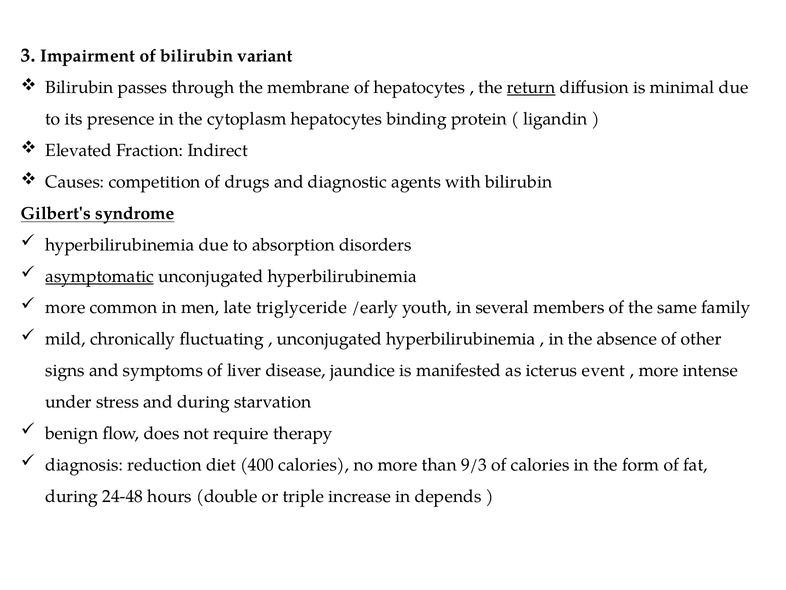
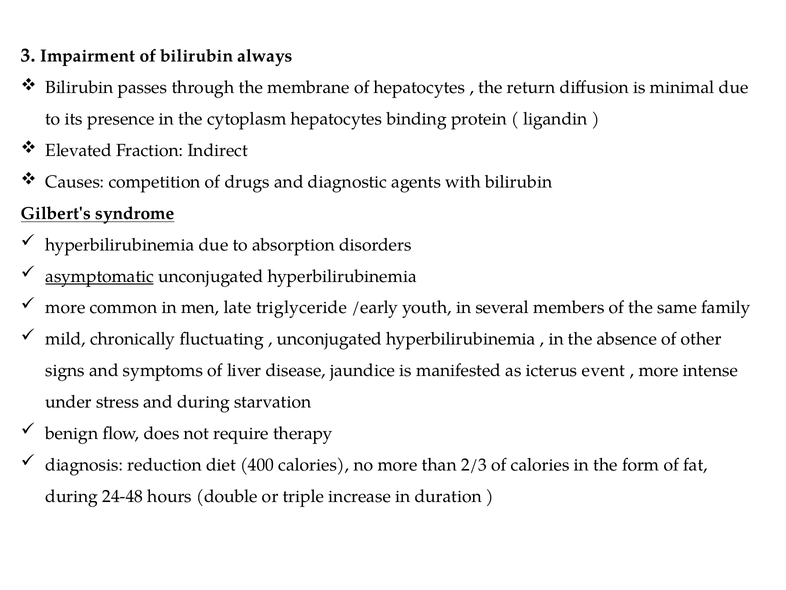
variant: variant -> always (265, 56)
return underline: present -> none (531, 88)
9/3: 9/3 -> 2/3 (474, 465)
depends: depends -> duration (448, 496)
